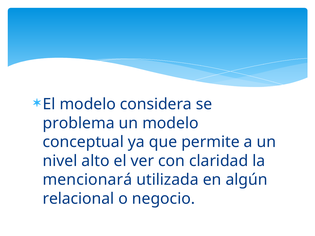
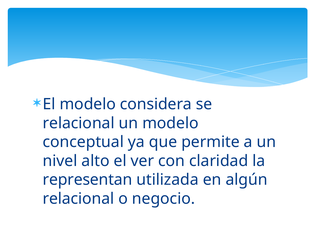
problema: problema -> relacional (79, 123)
mencionará: mencionará -> representan (88, 180)
